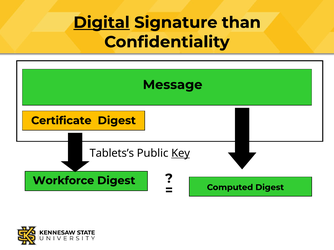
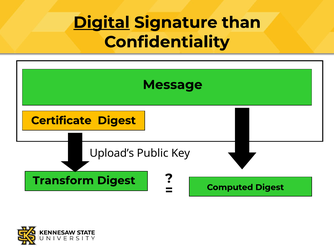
Tablets’s: Tablets’s -> Upload’s (112, 154)
Key underline: present -> none (181, 154)
Workforce: Workforce -> Transform (63, 181)
